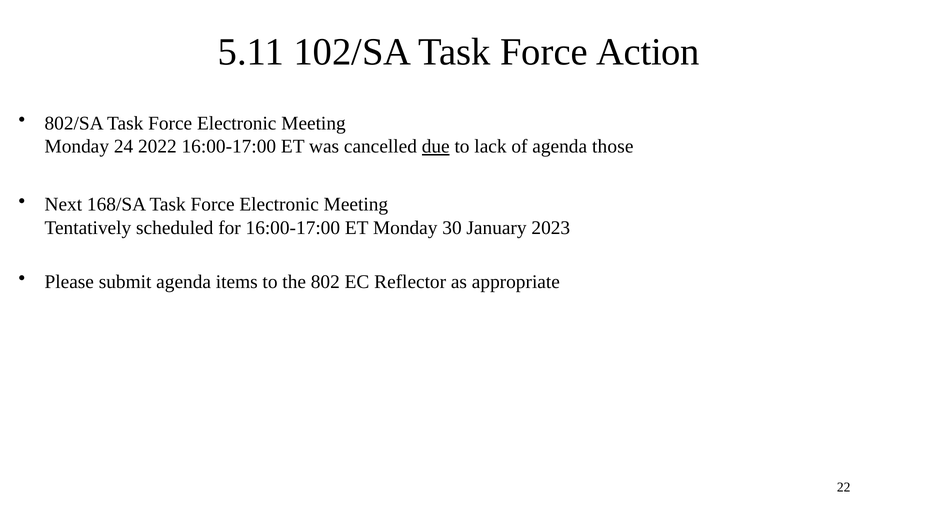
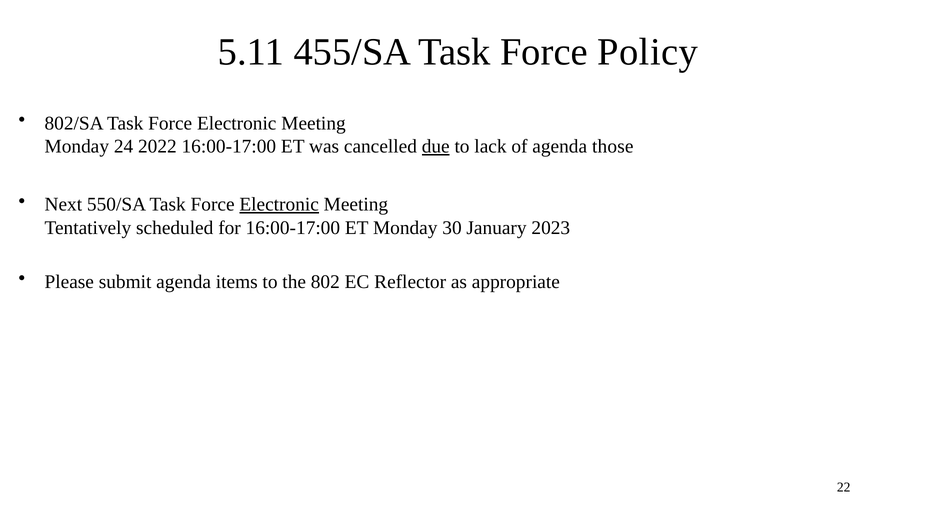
102/SA: 102/SA -> 455/SA (352, 52)
Action: Action -> Policy (648, 52)
168/SA: 168/SA -> 550/SA (117, 205)
Electronic underline: none -> present (279, 205)
